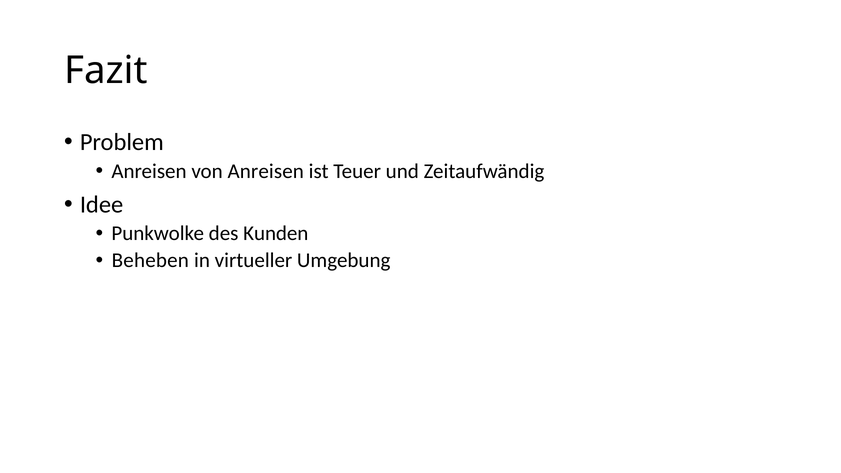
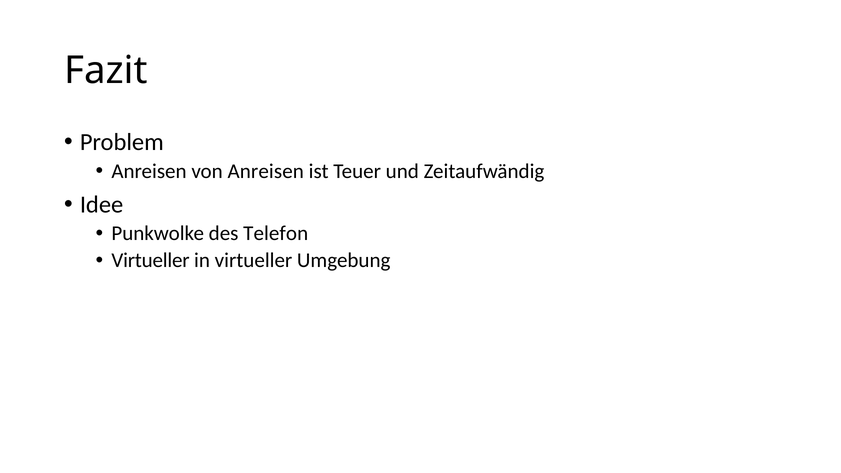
Kunden: Kunden -> Telefon (276, 234)
Beheben: Beheben -> Virtueller (150, 261)
